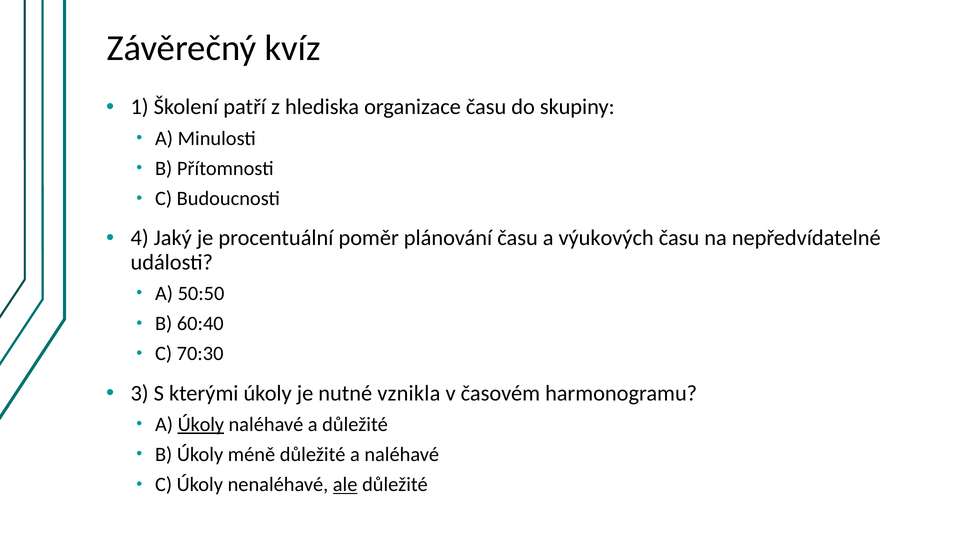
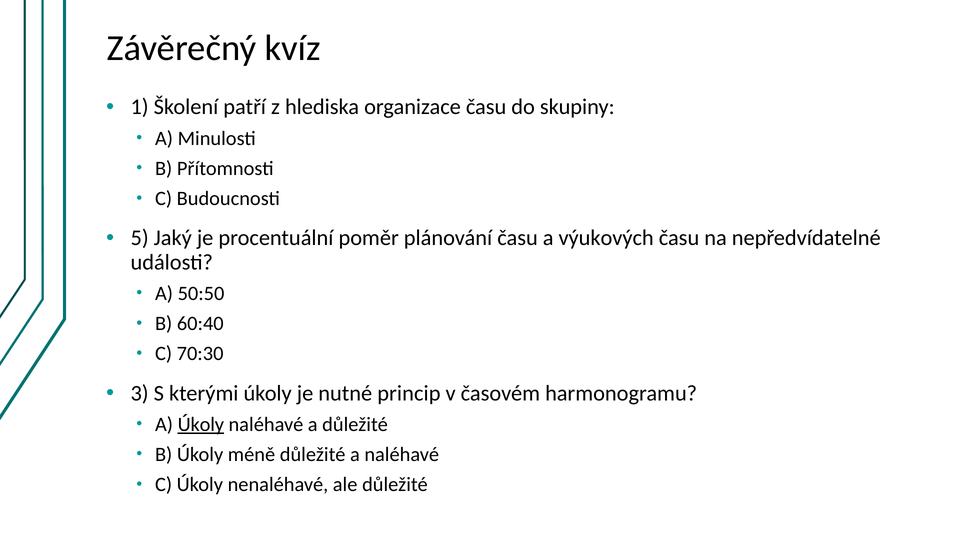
4: 4 -> 5 (140, 238)
vznikla: vznikla -> princip (409, 393)
ale underline: present -> none (345, 485)
